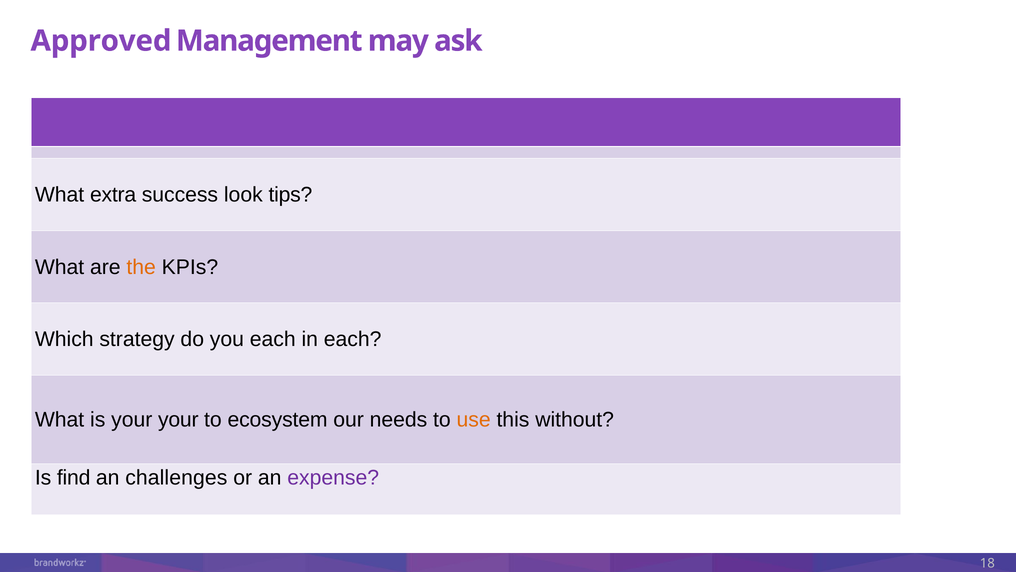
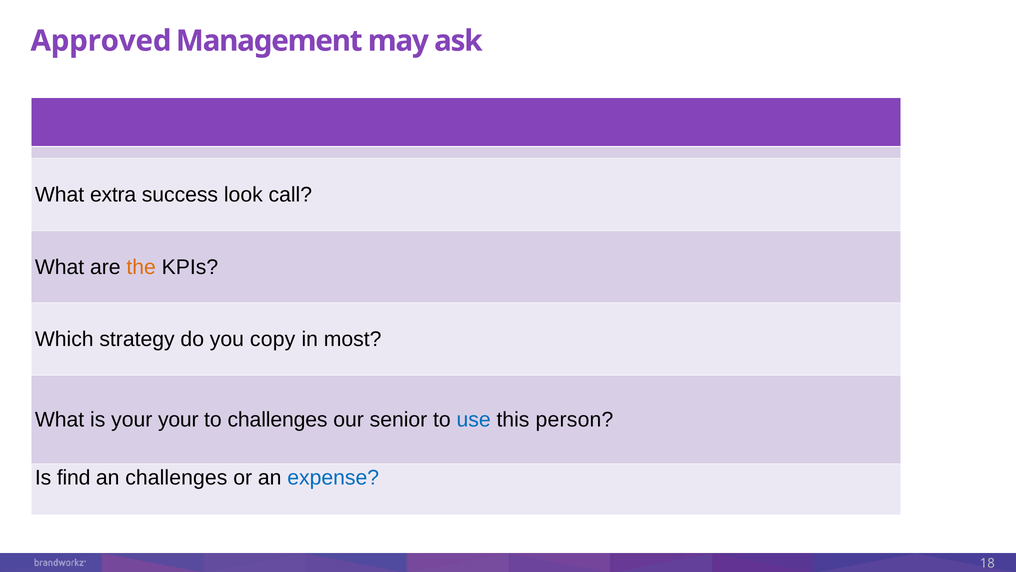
tips: tips -> call (290, 195)
you each: each -> copy (273, 339)
in each: each -> most (353, 339)
to ecosystem: ecosystem -> challenges (278, 419)
needs: needs -> senior (398, 419)
use colour: orange -> blue (474, 419)
without: without -> person (574, 419)
expense colour: purple -> blue (333, 477)
